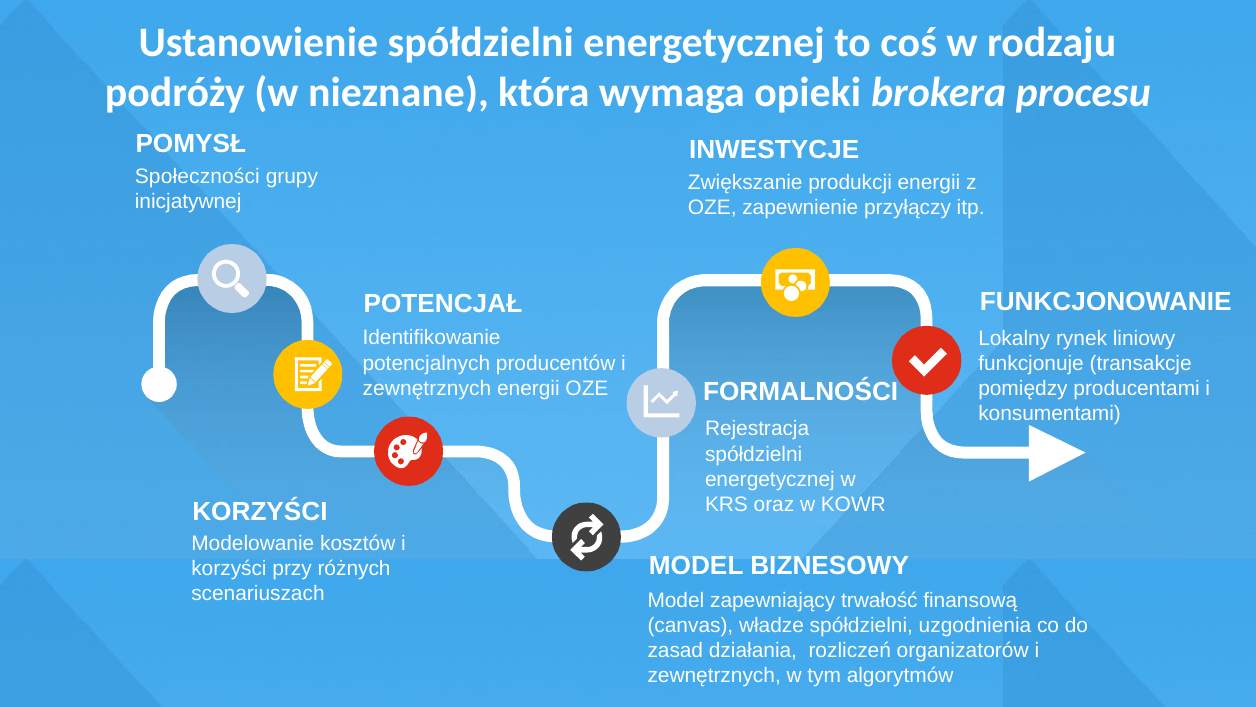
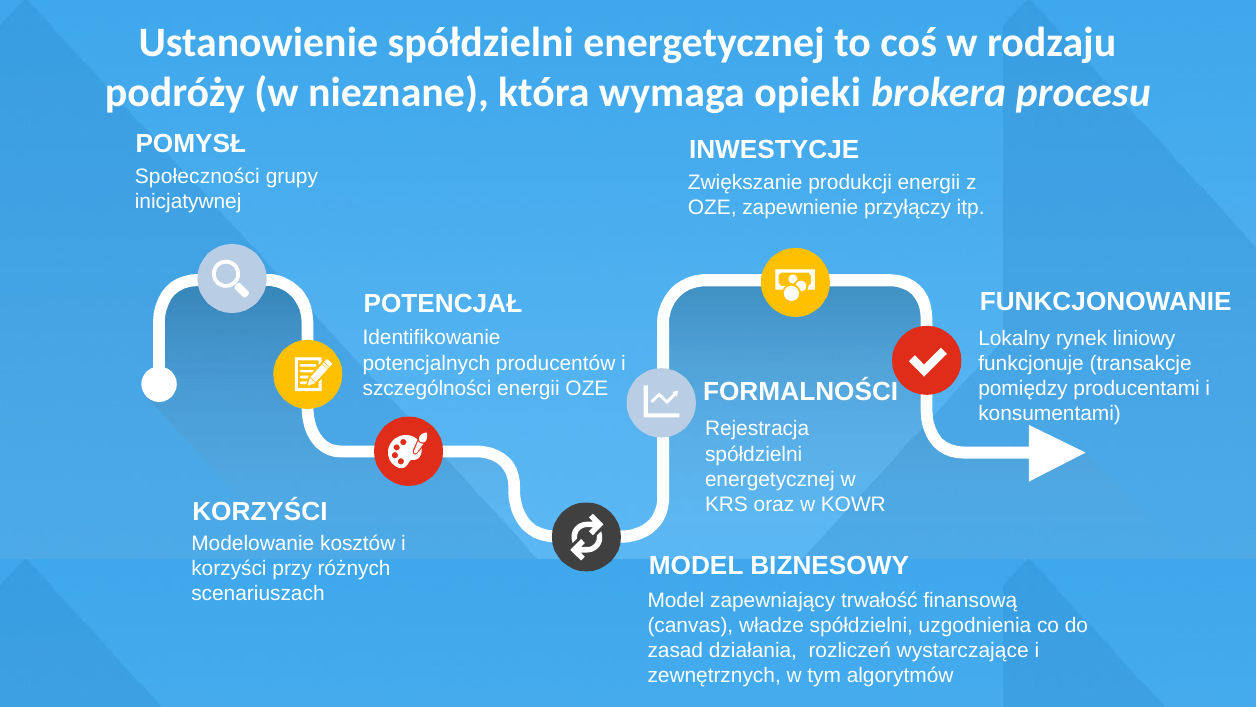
zewnętrznych: zewnętrznych -> szczególności (427, 388)
organizatorów: organizatorów -> wystarczające (963, 650)
